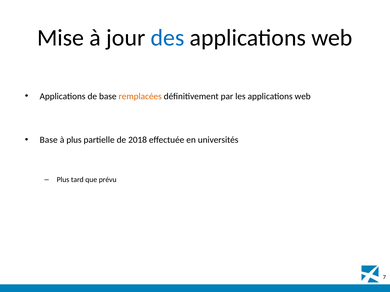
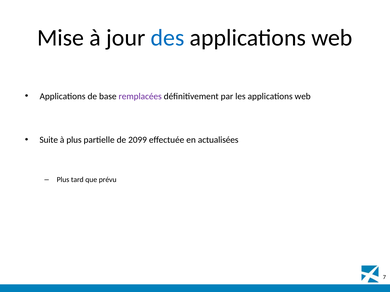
remplacées colour: orange -> purple (140, 96)
Base: Base -> Suite (49, 140)
2018: 2018 -> 2099 (138, 140)
universités: universités -> actualisées (218, 140)
